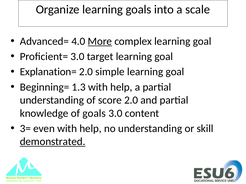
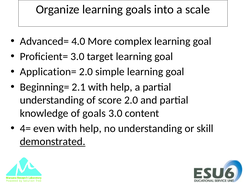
More underline: present -> none (100, 41)
Explanation=: Explanation= -> Application= (48, 72)
1.3: 1.3 -> 2.1 (79, 87)
3=: 3= -> 4= (25, 129)
